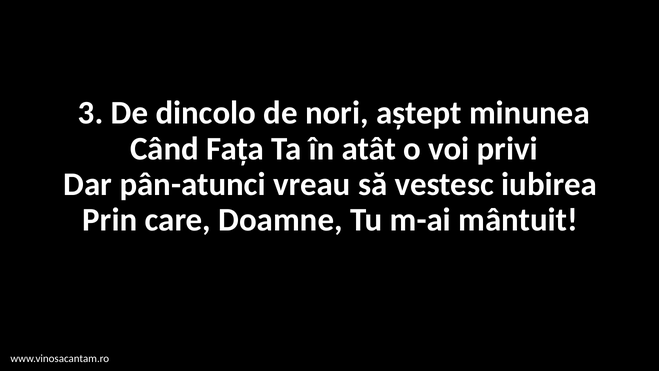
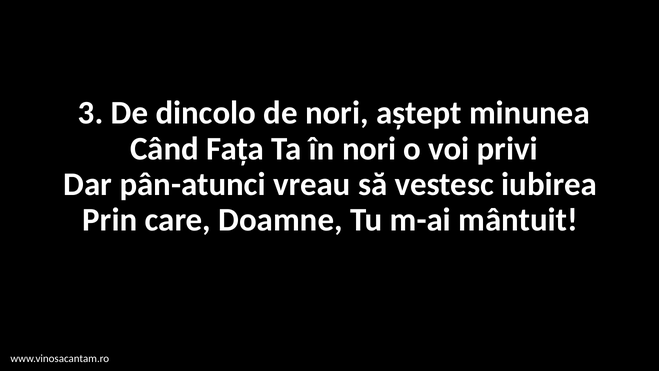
în atât: atât -> nori (369, 149)
